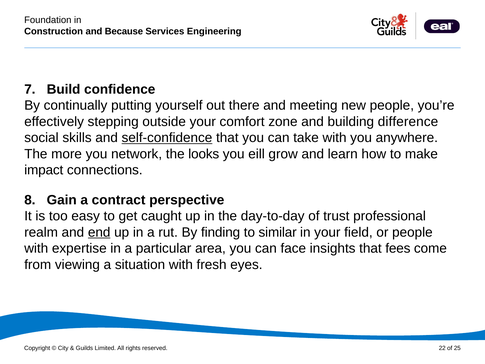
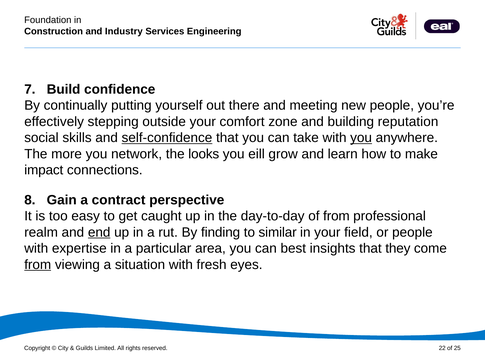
Because: Because -> Industry (124, 32)
difference: difference -> reputation (408, 122)
you underline: none -> present (361, 138)
of trust: trust -> from (336, 216)
face: face -> best (293, 248)
fees: fees -> they (398, 248)
from underline: none -> present (38, 264)
